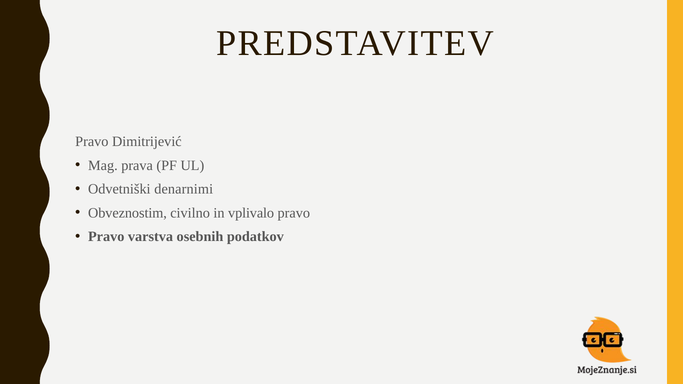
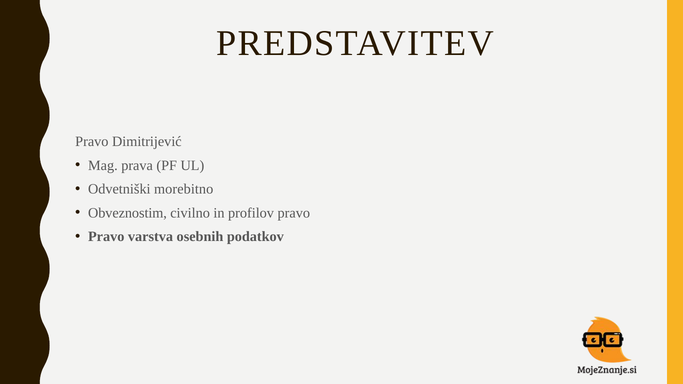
denarnimi: denarnimi -> morebitno (184, 189)
vplivalo: vplivalo -> profilov (251, 213)
